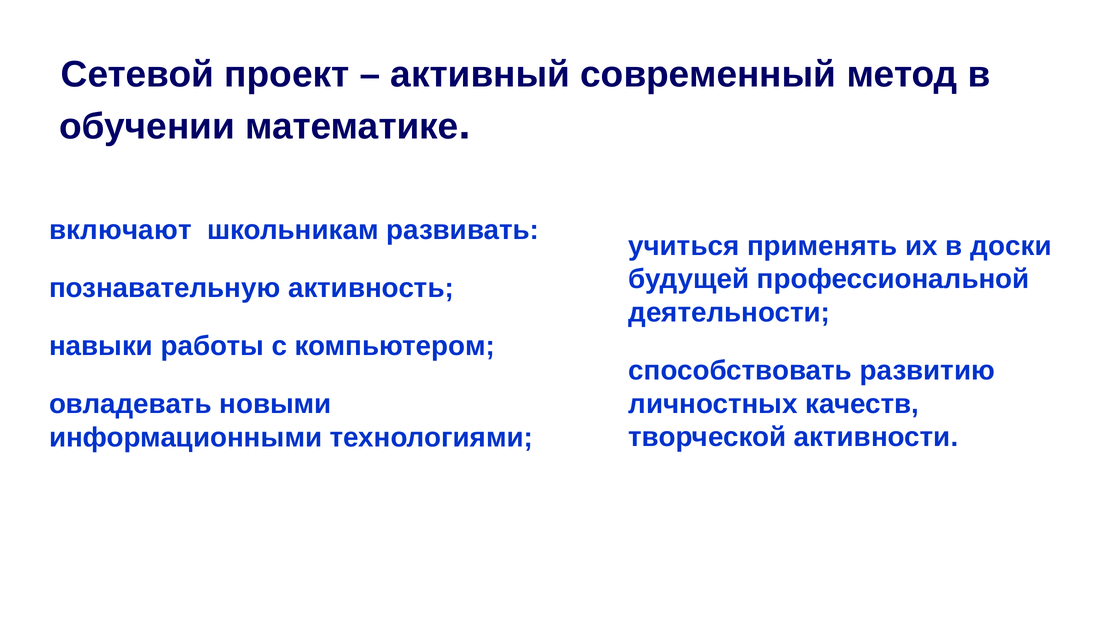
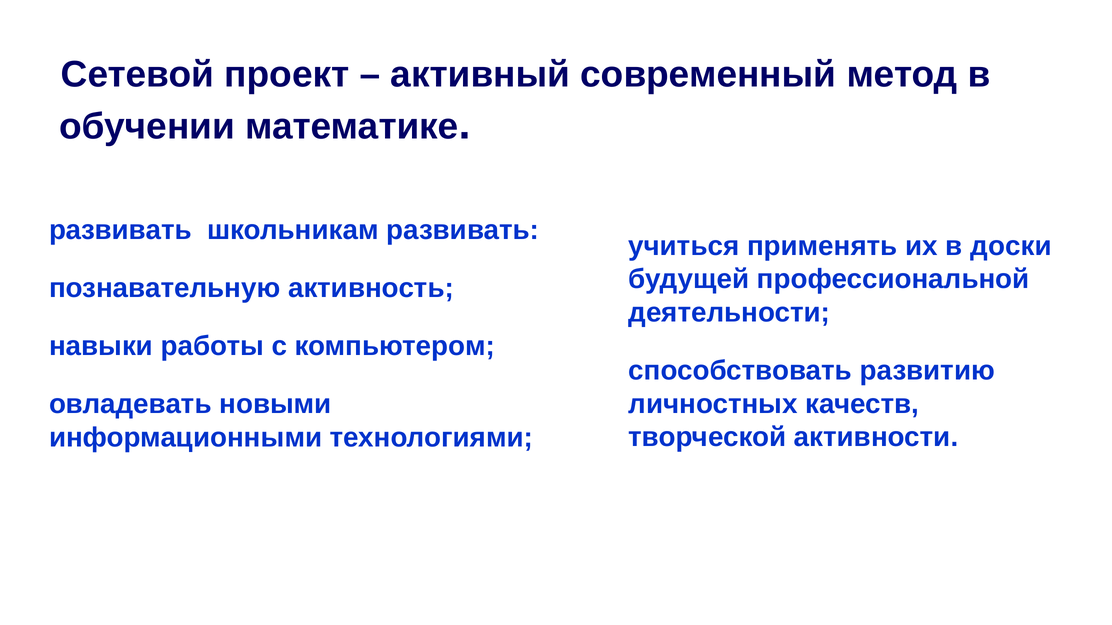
включают: включают -> развивать (120, 230)
